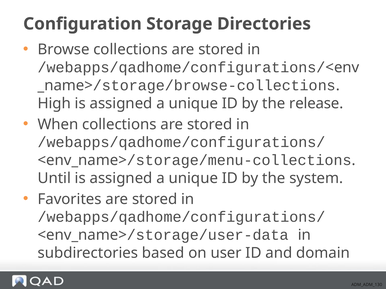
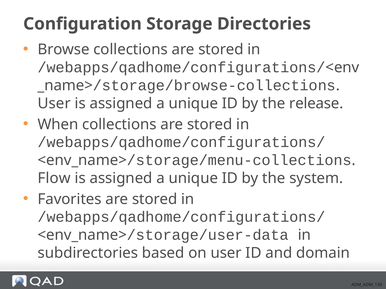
High: High -> User (54, 104)
Until: Until -> Flow (54, 178)
